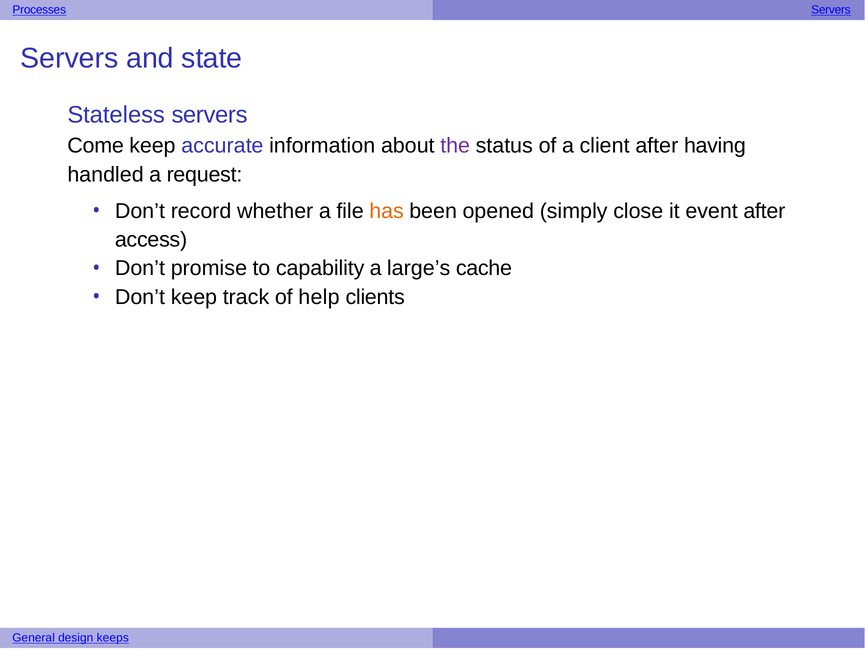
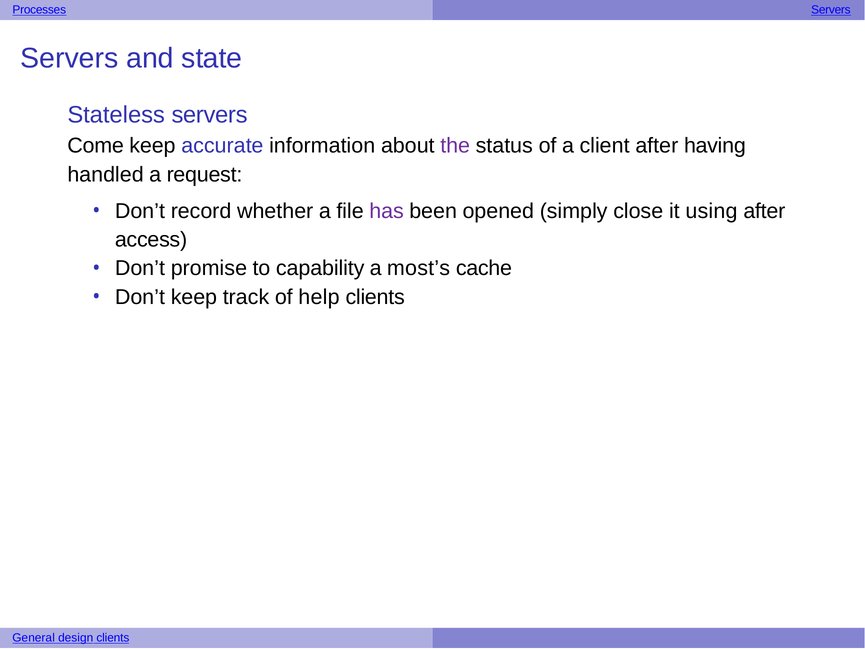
has colour: orange -> purple (387, 211)
event: event -> using (711, 211)
large’s: large’s -> most’s (419, 269)
design keeps: keeps -> clients (113, 638)
